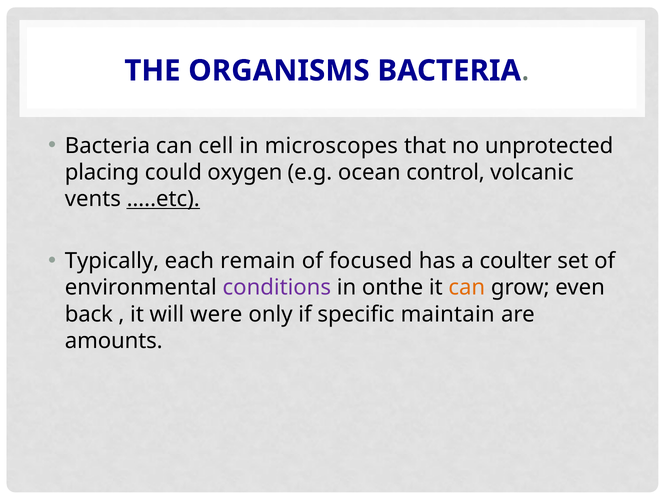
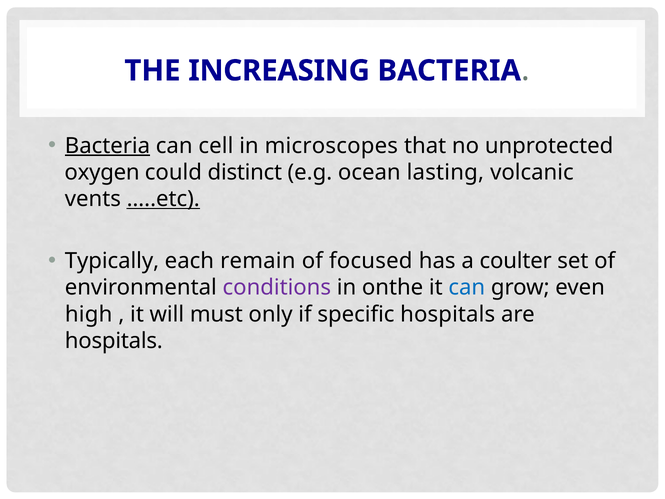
ORGANISMS: ORGANISMS -> INCREASING (279, 71)
Bacteria underline: none -> present (107, 146)
placing: placing -> oxygen (102, 172)
oxygen: oxygen -> distinct (245, 172)
control: control -> lasting (445, 172)
can colour: orange -> blue (467, 287)
back: back -> high (89, 314)
were: were -> must (216, 314)
specific maintain: maintain -> hospitals (448, 314)
amounts: amounts -> hospitals (114, 341)
